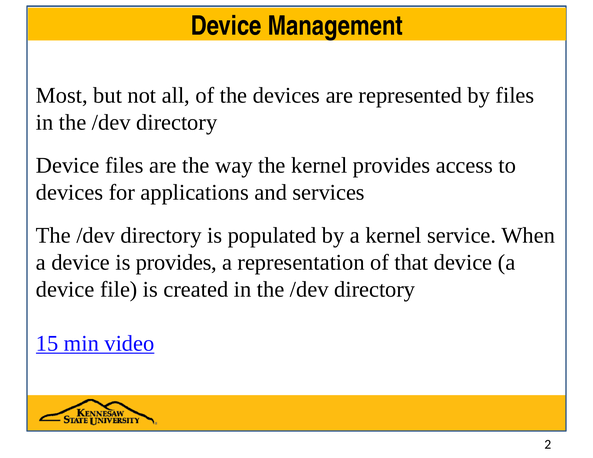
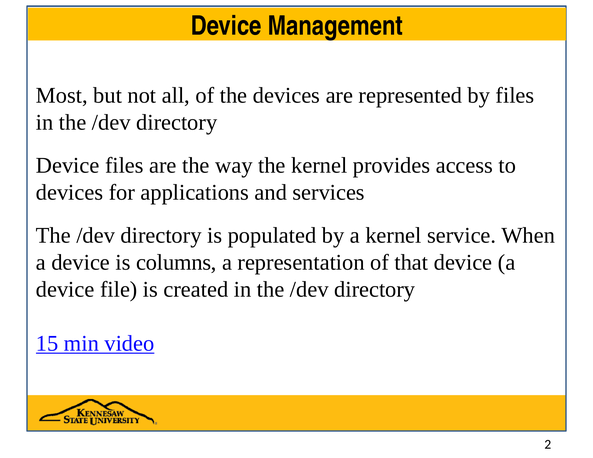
is provides: provides -> columns (176, 263)
